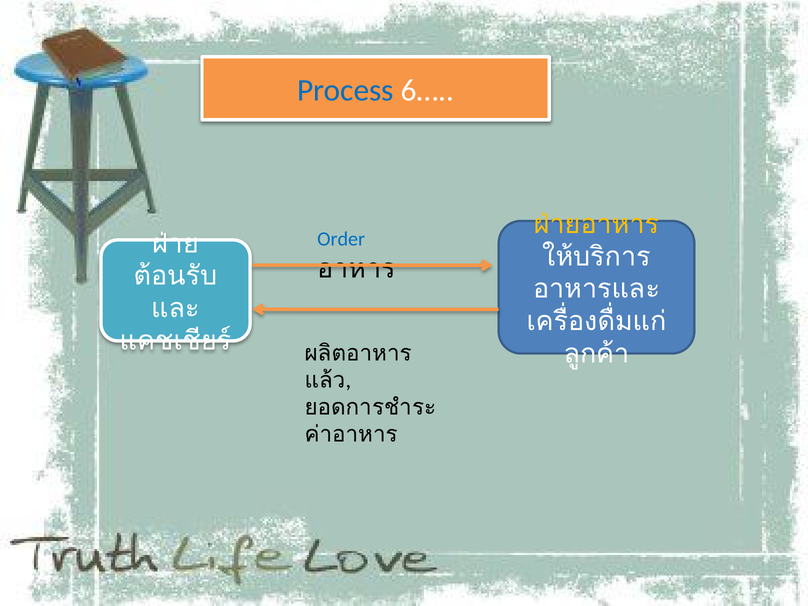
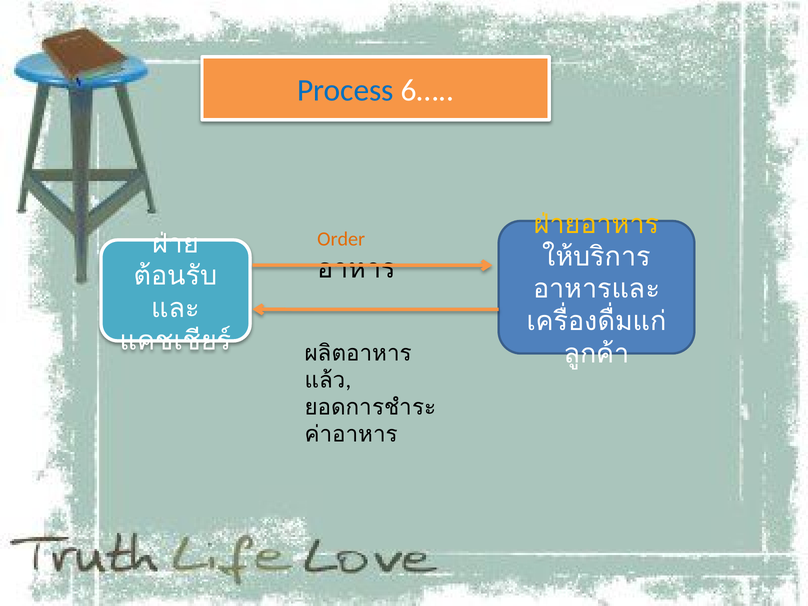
Order colour: blue -> orange (341, 239)
